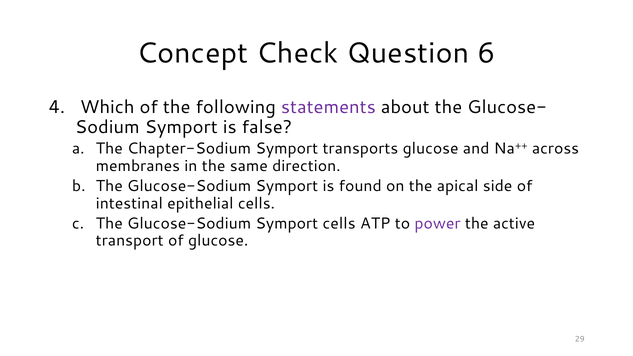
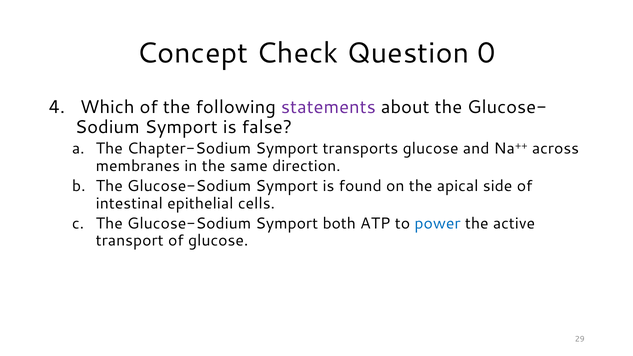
6: 6 -> 0 (487, 53)
Symport cells: cells -> both (339, 224)
power colour: purple -> blue (438, 224)
